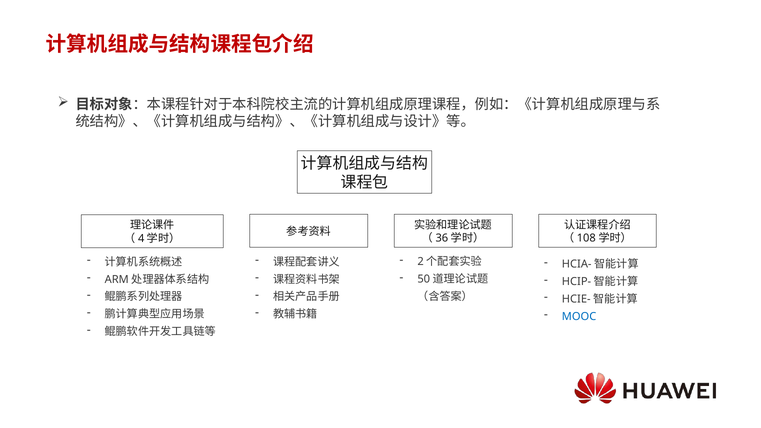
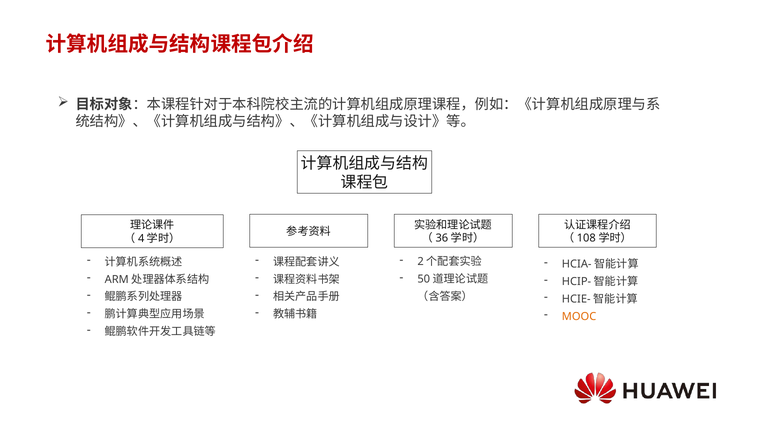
MOOC colour: blue -> orange (579, 317)
